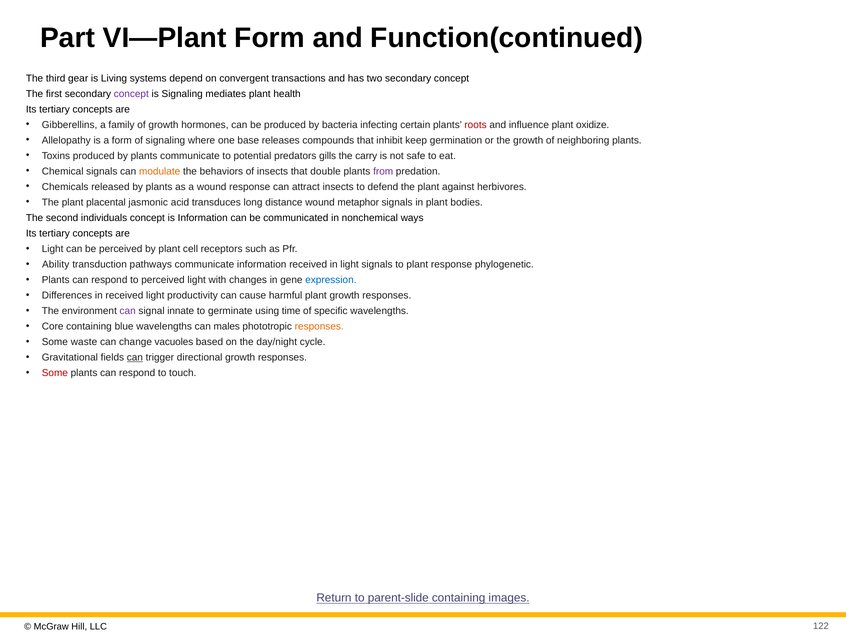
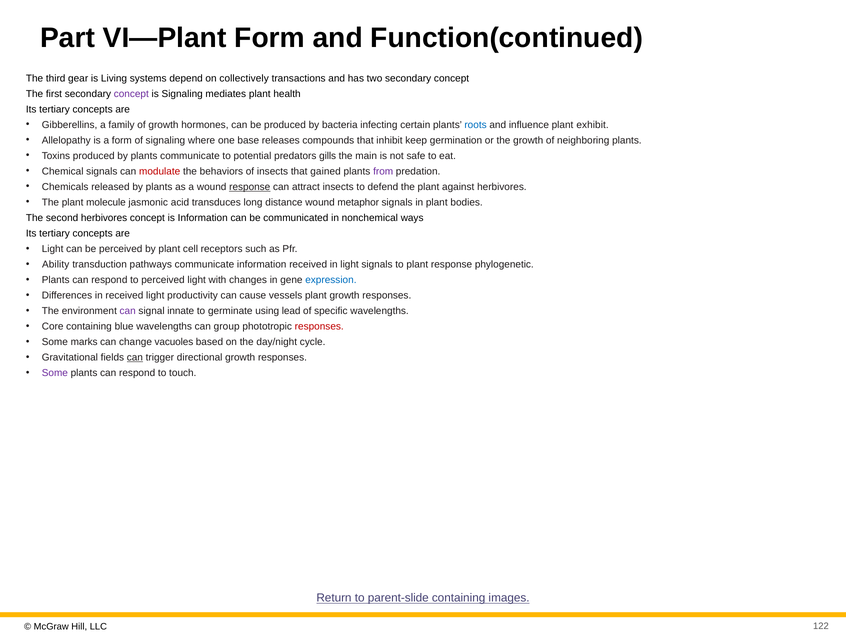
convergent: convergent -> collectively (244, 78)
roots colour: red -> blue (476, 125)
oxidize: oxidize -> exhibit (593, 125)
carry: carry -> main (366, 156)
modulate colour: orange -> red (160, 171)
double: double -> gained (326, 171)
response underline: none -> present (250, 187)
placental: placental -> molecule (106, 202)
second individuals: individuals -> herbivores (104, 218)
harmful: harmful -> vessels (286, 296)
time: time -> lead (291, 311)
males: males -> group (227, 327)
responses colour: orange -> red (319, 327)
waste: waste -> marks (84, 342)
Some colour: red -> purple (55, 373)
